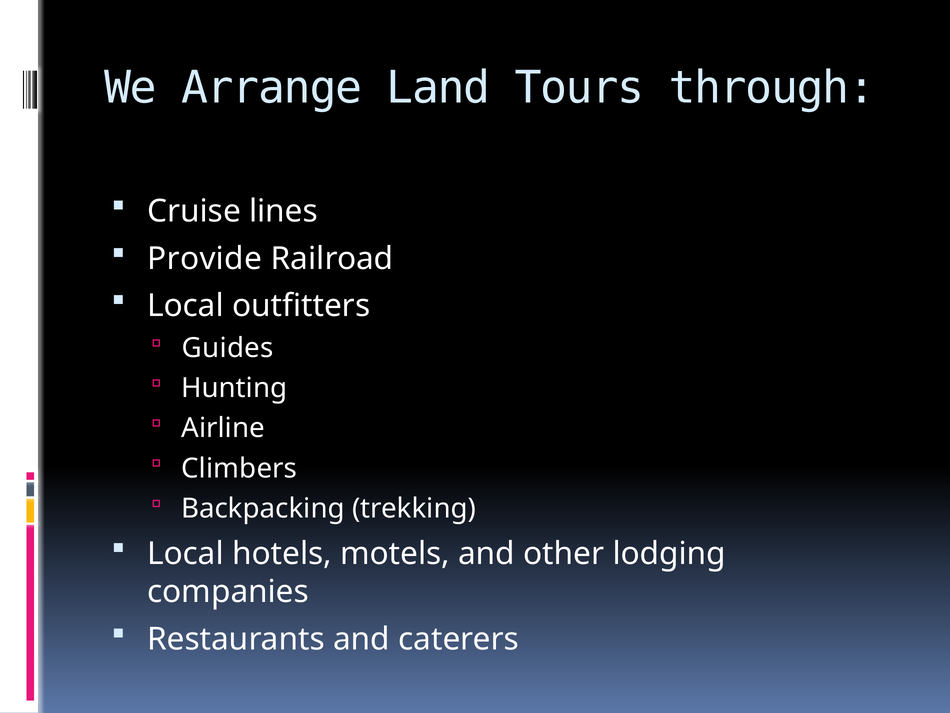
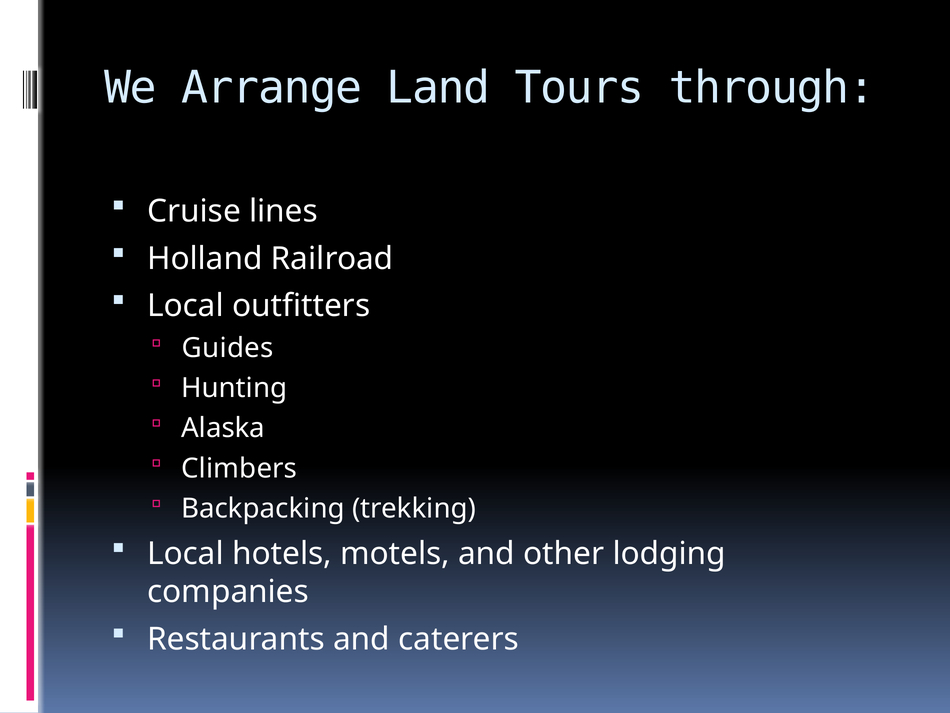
Provide: Provide -> Holland (205, 258)
Airline: Airline -> Alaska (223, 428)
